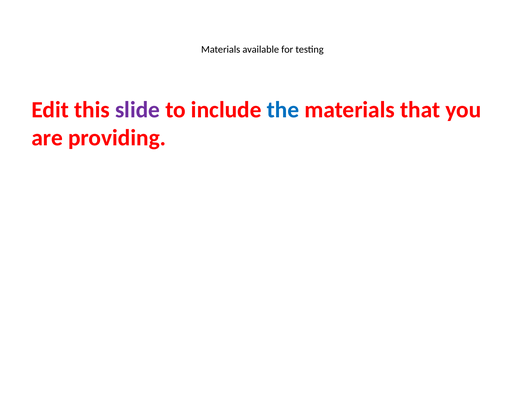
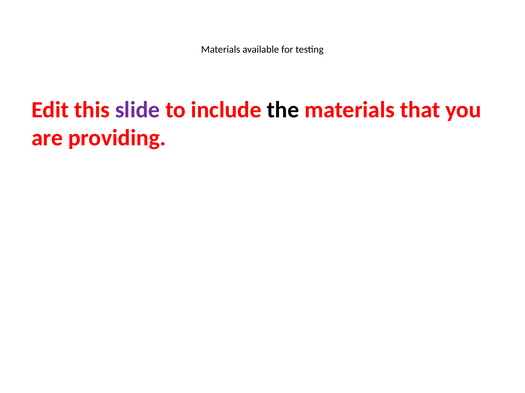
the colour: blue -> black (283, 110)
